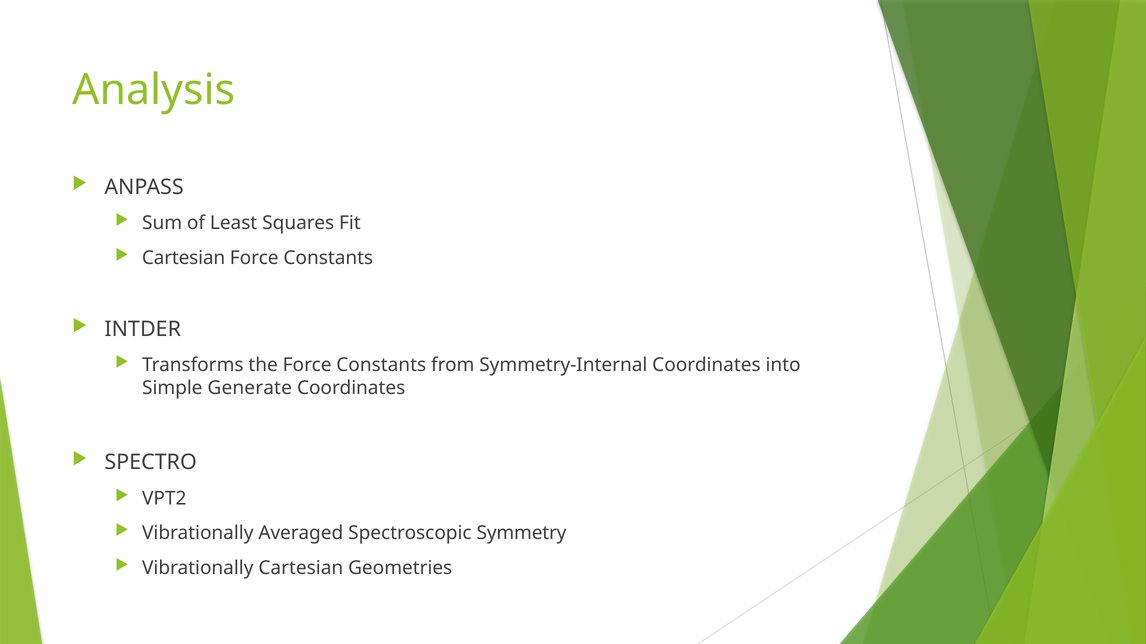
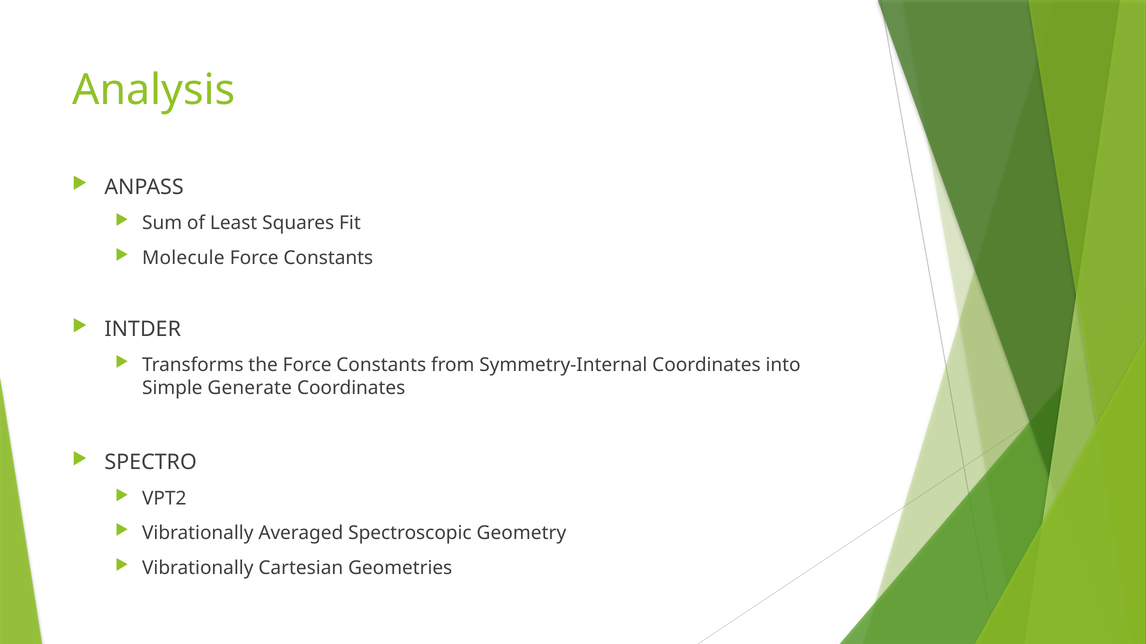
Cartesian: Cartesian -> Molecule (183, 258)
Symmetry: Symmetry -> Geometry (521, 534)
